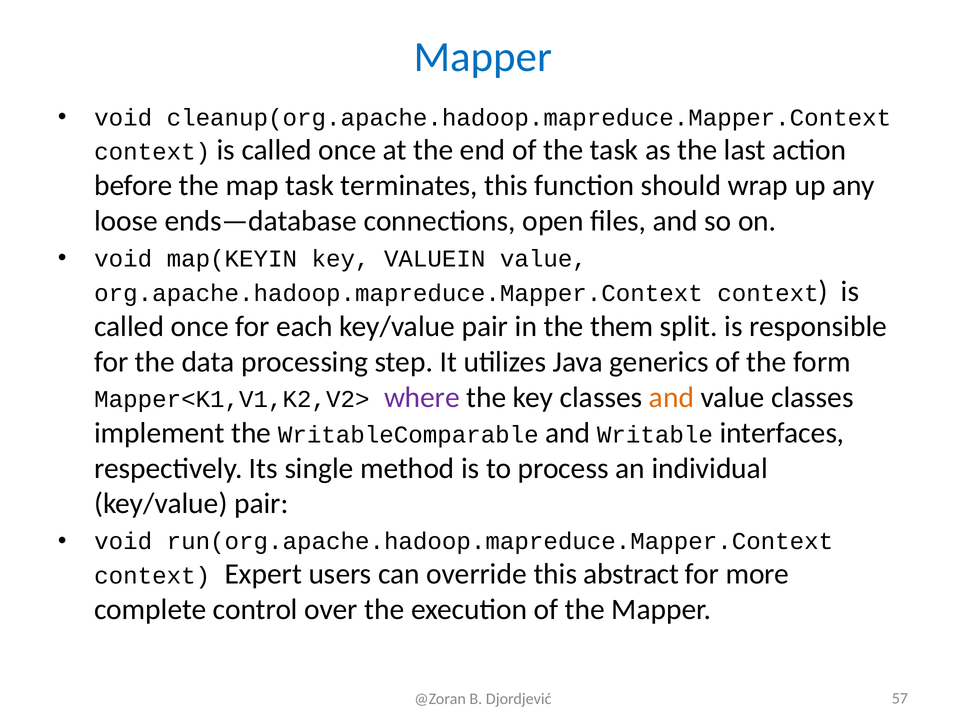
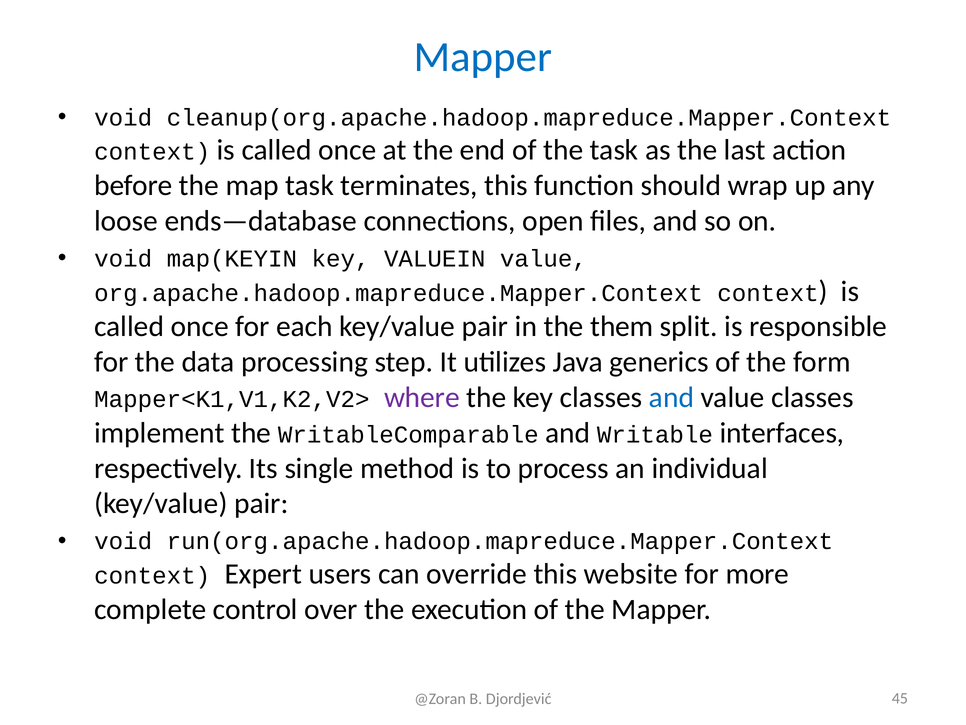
and colour: orange -> blue (671, 397)
abstract: abstract -> website (631, 574)
57: 57 -> 45 (900, 698)
